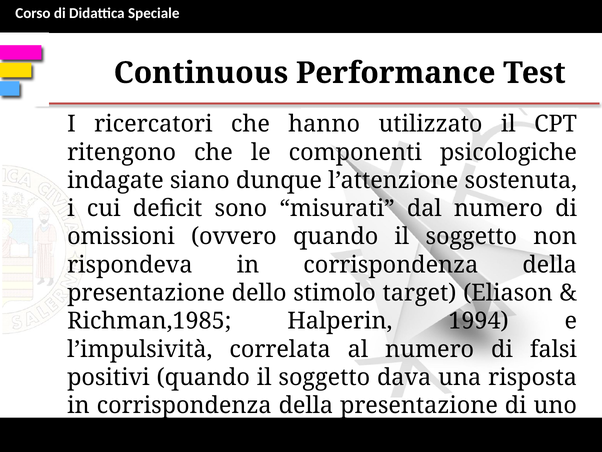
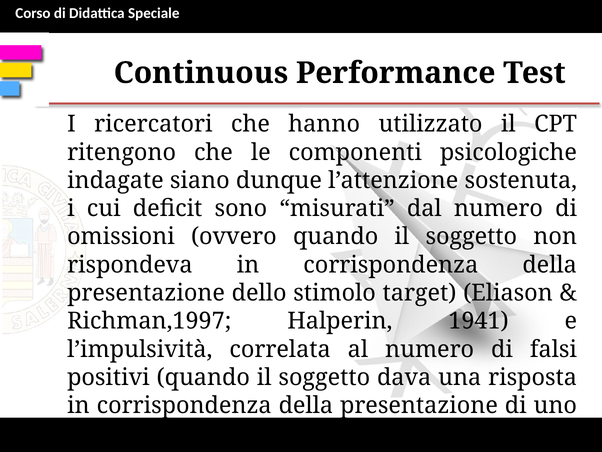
Richman,1985: Richman,1985 -> Richman,1997 (149, 321)
1994: 1994 -> 1941 (479, 321)
